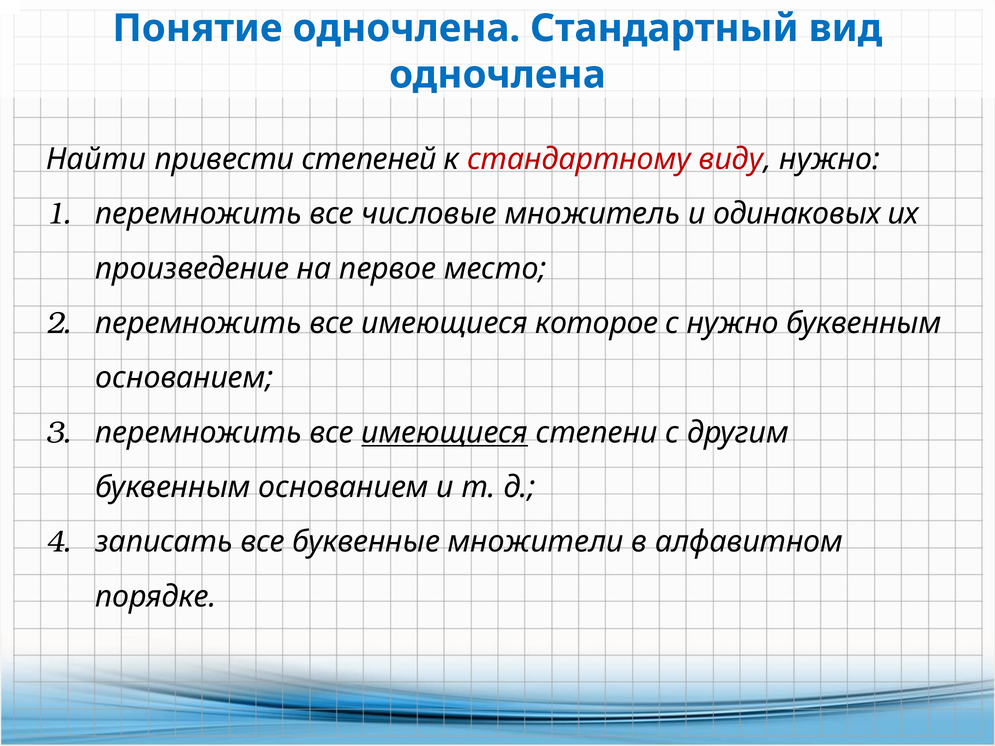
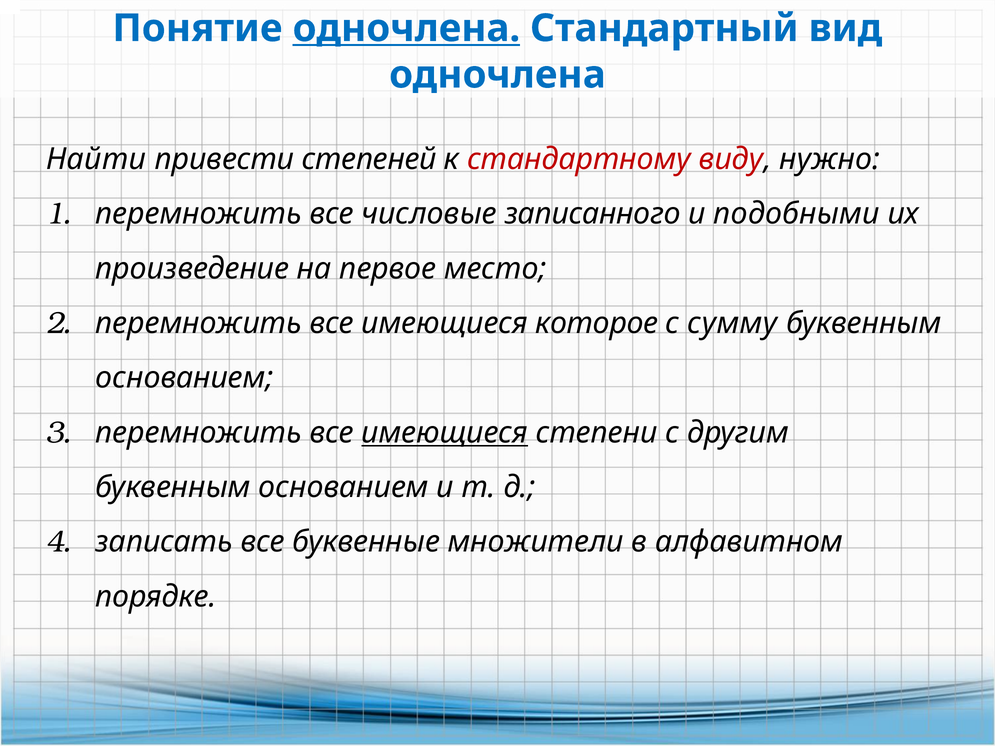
одночлена underline: none -> present (406, 28)
множитель: множитель -> записанного (593, 214)
одинаковых: одинаковых -> подобными (797, 214)
с нужно: нужно -> сумму (733, 323)
